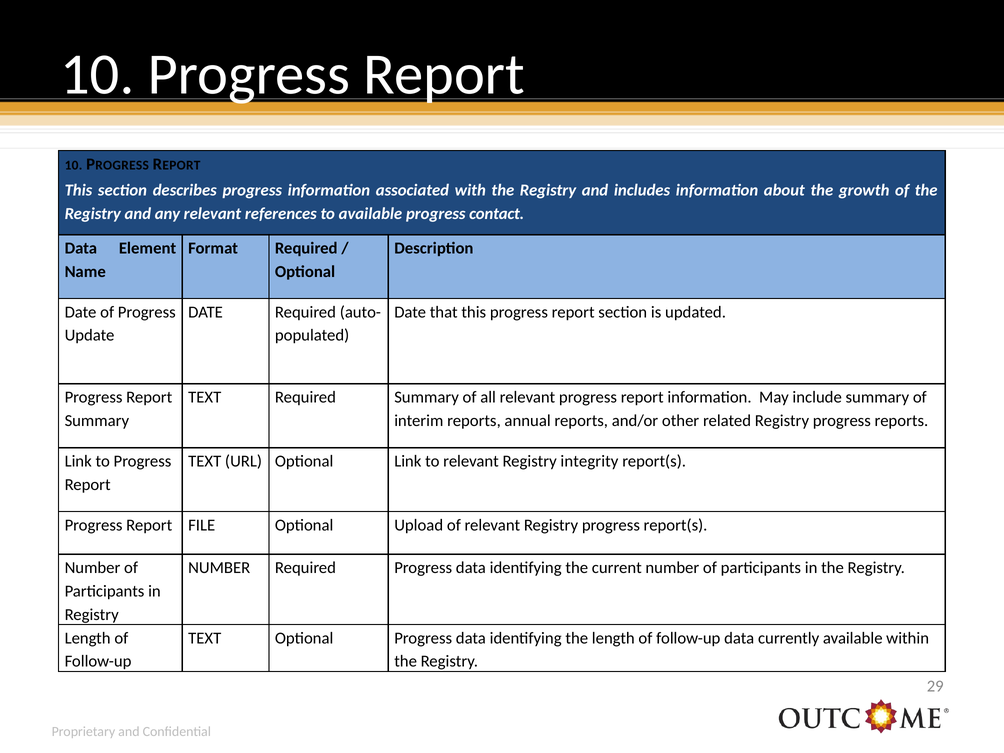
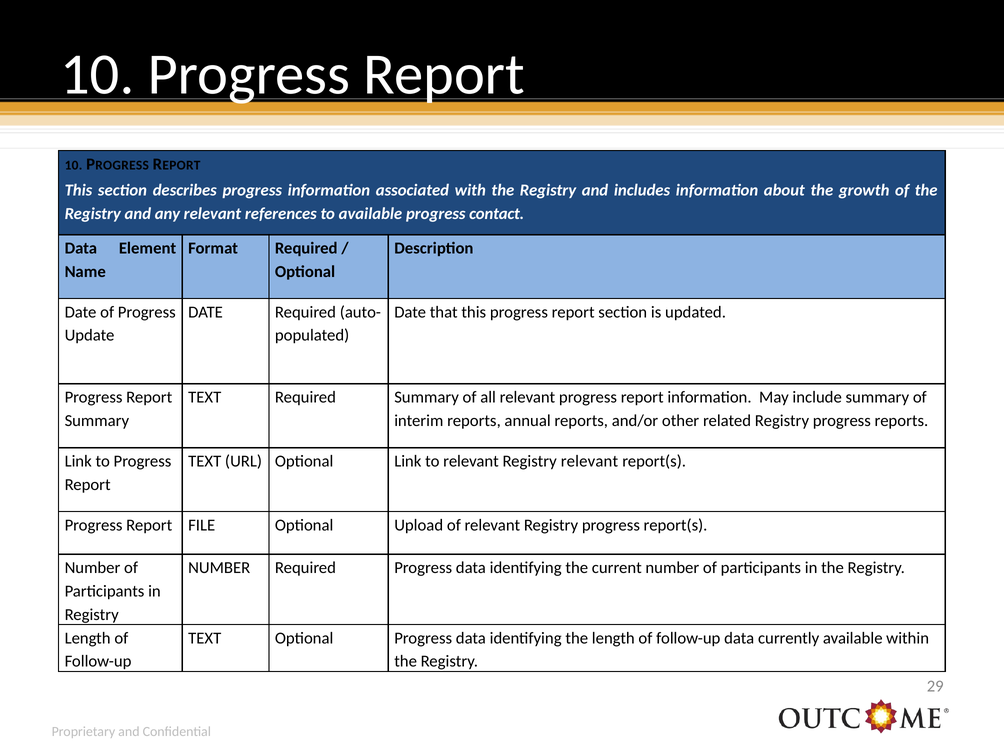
Registry integrity: integrity -> relevant (589, 461)
